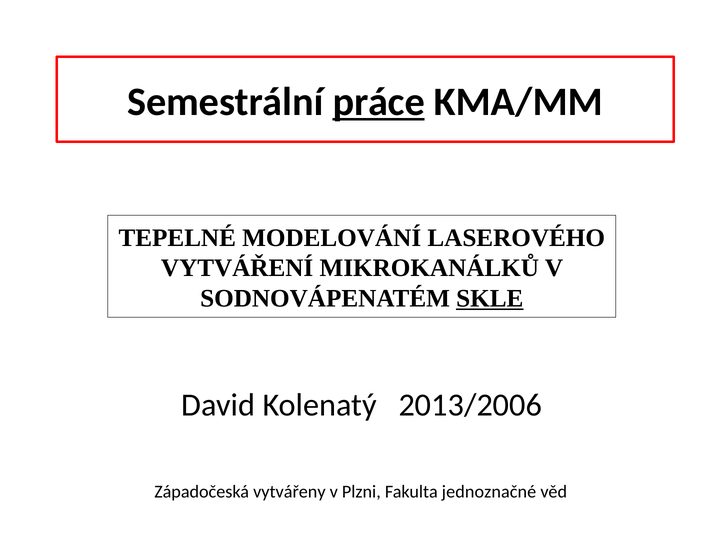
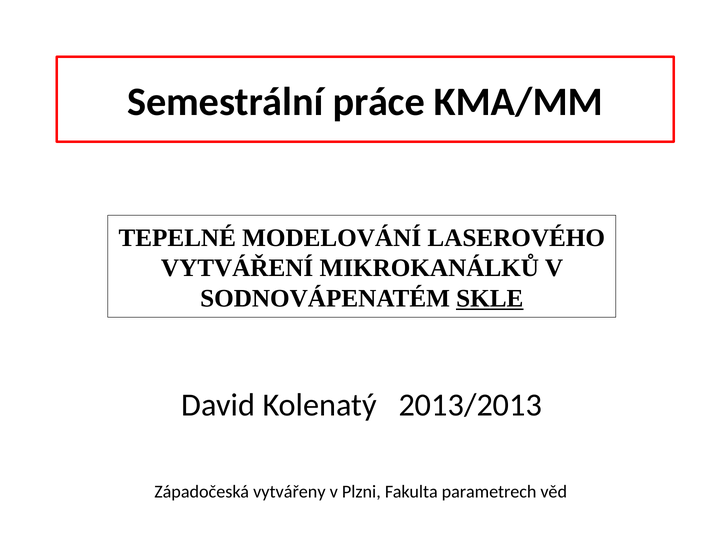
práce underline: present -> none (379, 102)
2013/2006: 2013/2006 -> 2013/2013 (470, 405)
jednoznačné: jednoznačné -> parametrech (489, 492)
